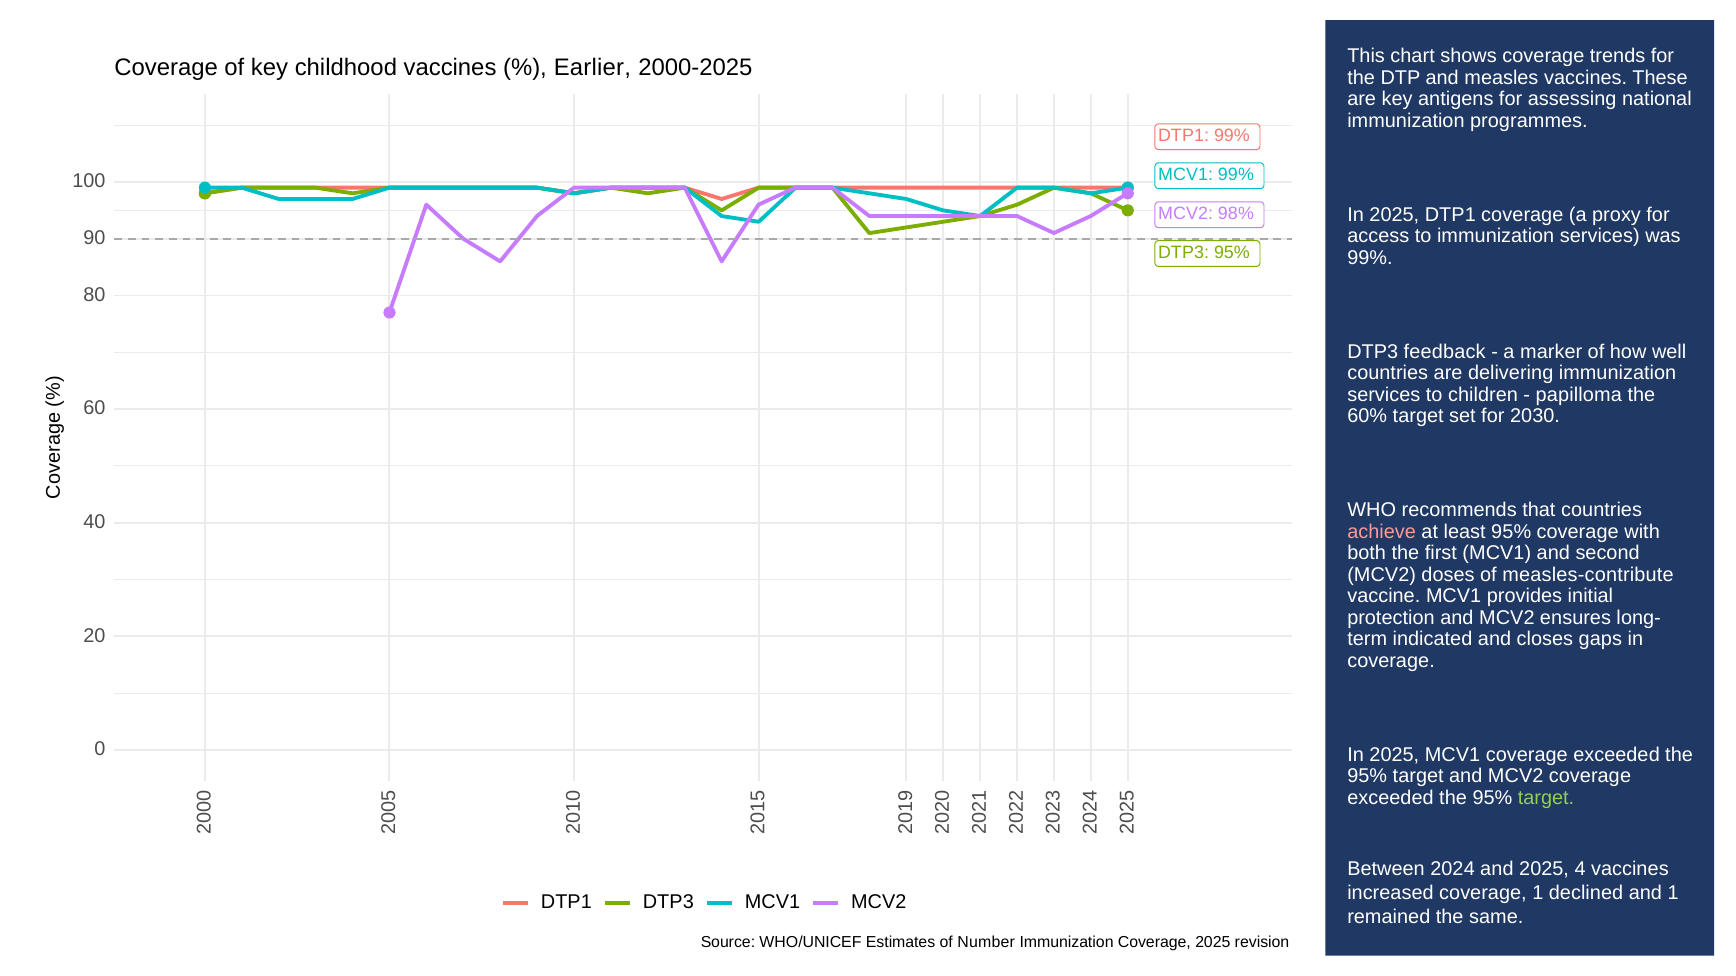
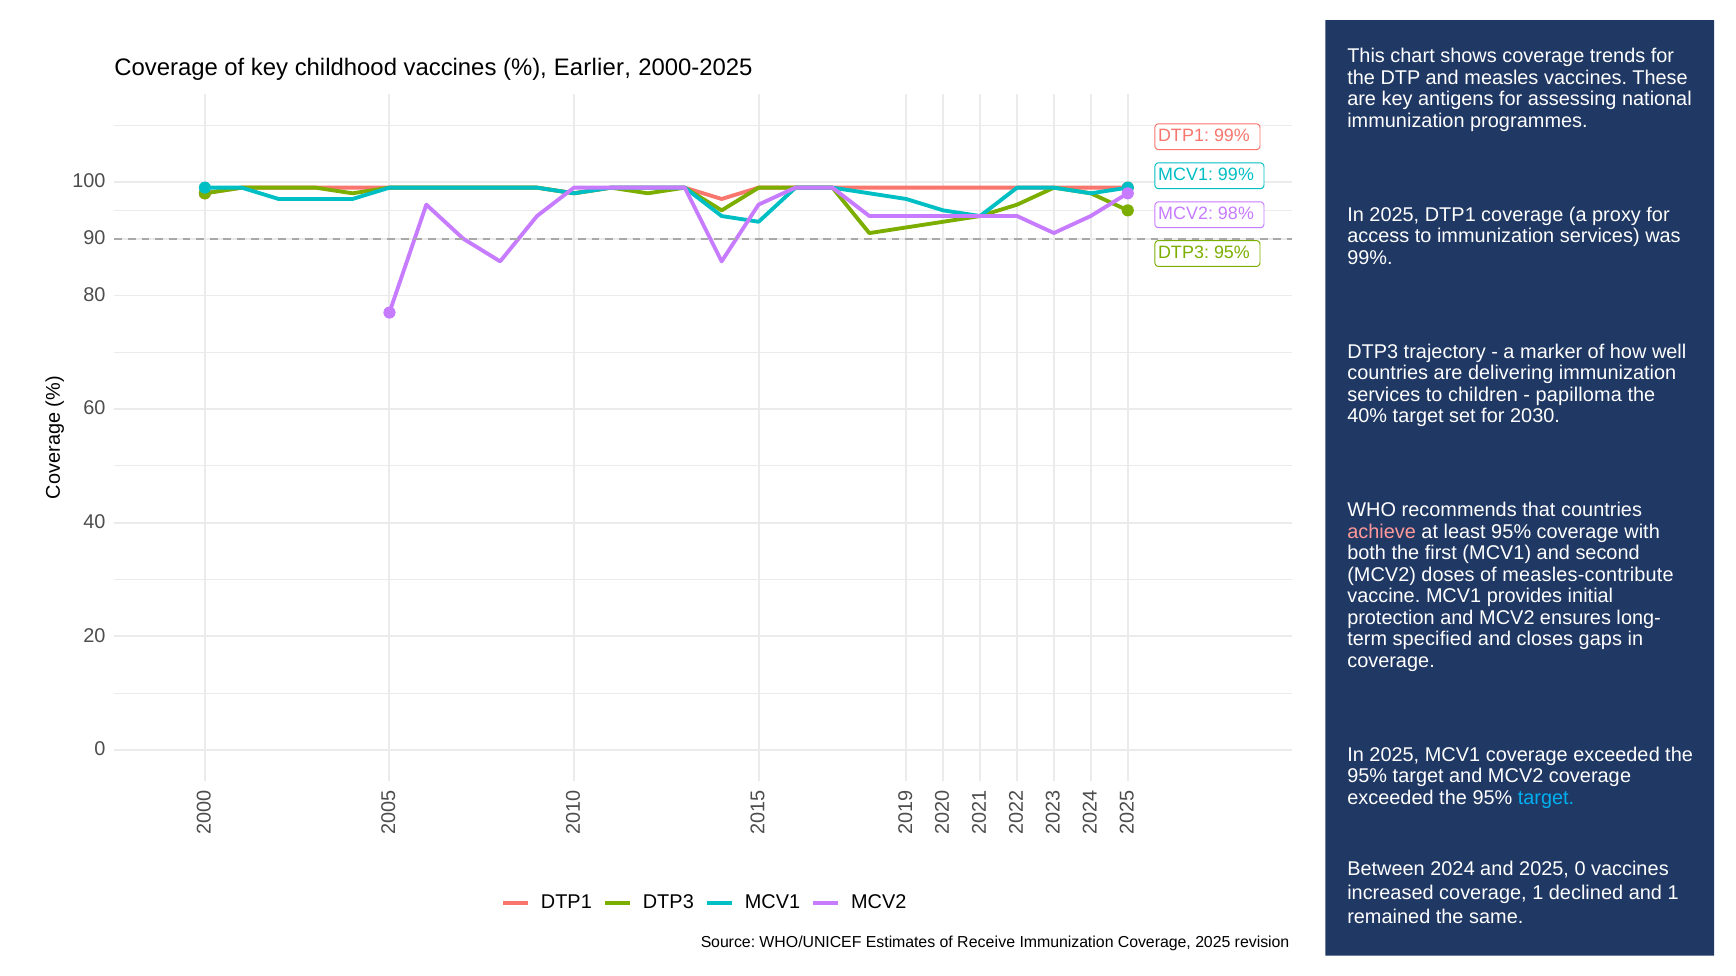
feedback: feedback -> trajectory (1445, 352)
60%: 60% -> 40% (1367, 416)
indicated: indicated -> specified (1432, 639)
target colour: light green -> light blue (1546, 798)
2025 4: 4 -> 0 (1580, 869)
Number: Number -> Receive (986, 942)
